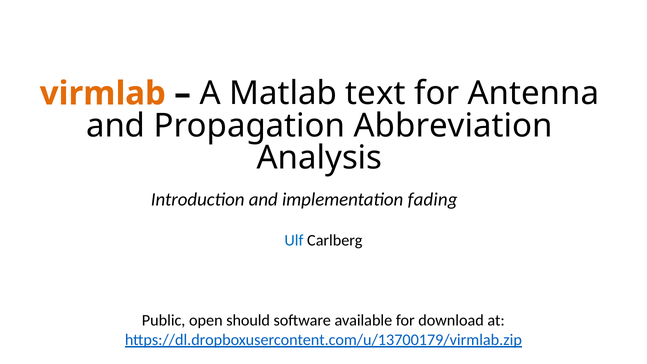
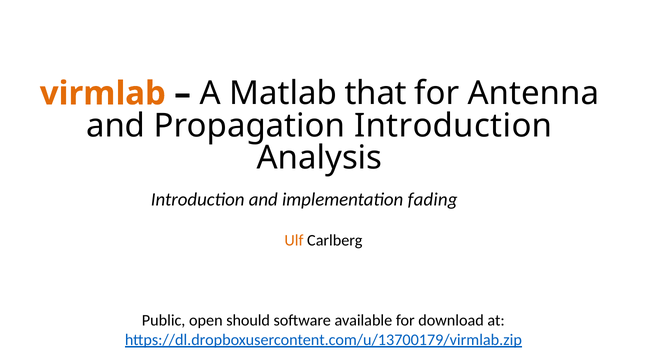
text: text -> that (376, 93)
Propagation Abbreviation: Abbreviation -> Introduction (453, 126)
Ulf colour: blue -> orange (294, 240)
